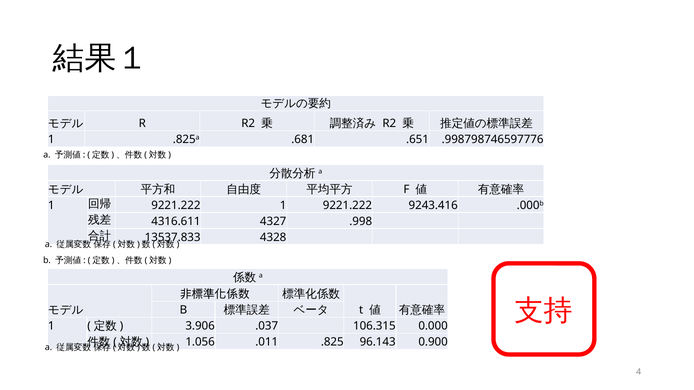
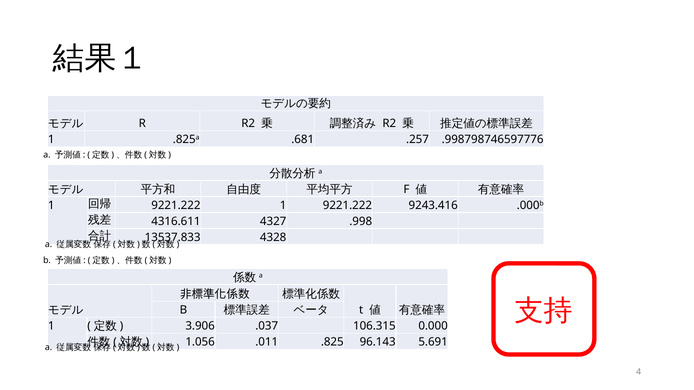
.651: .651 -> .257 (418, 140)
0.900: 0.900 -> 5.691 (433, 342)
